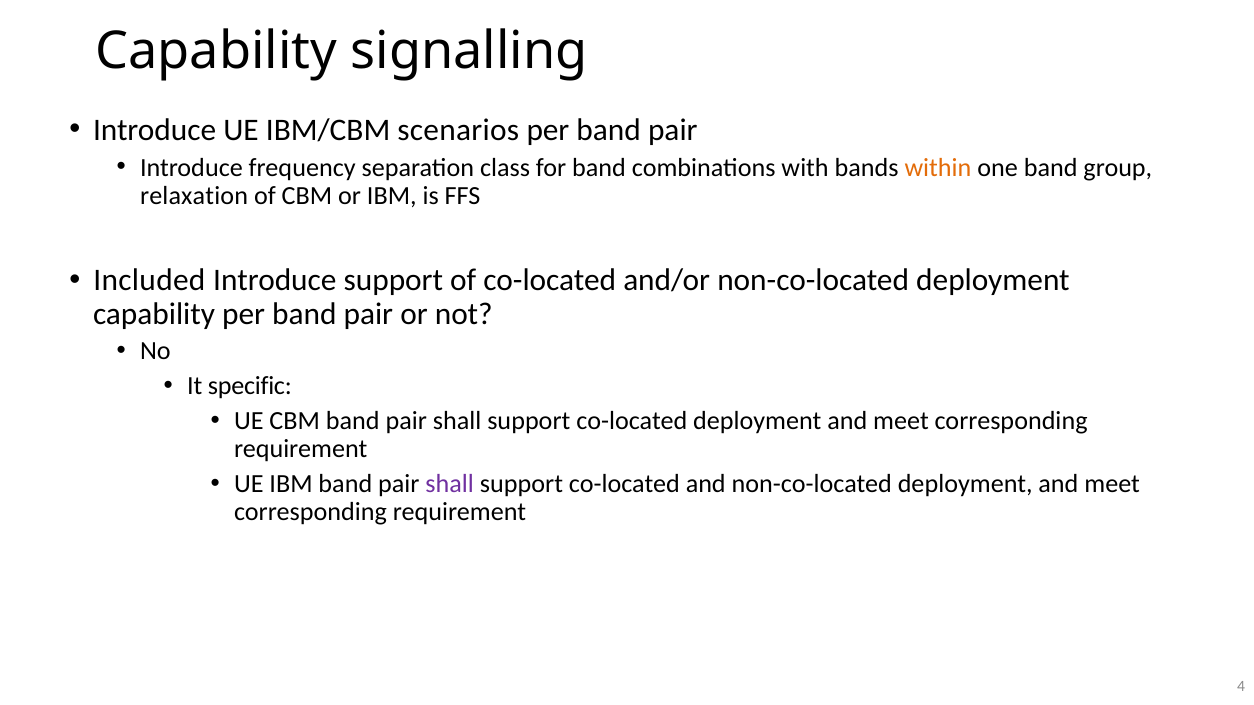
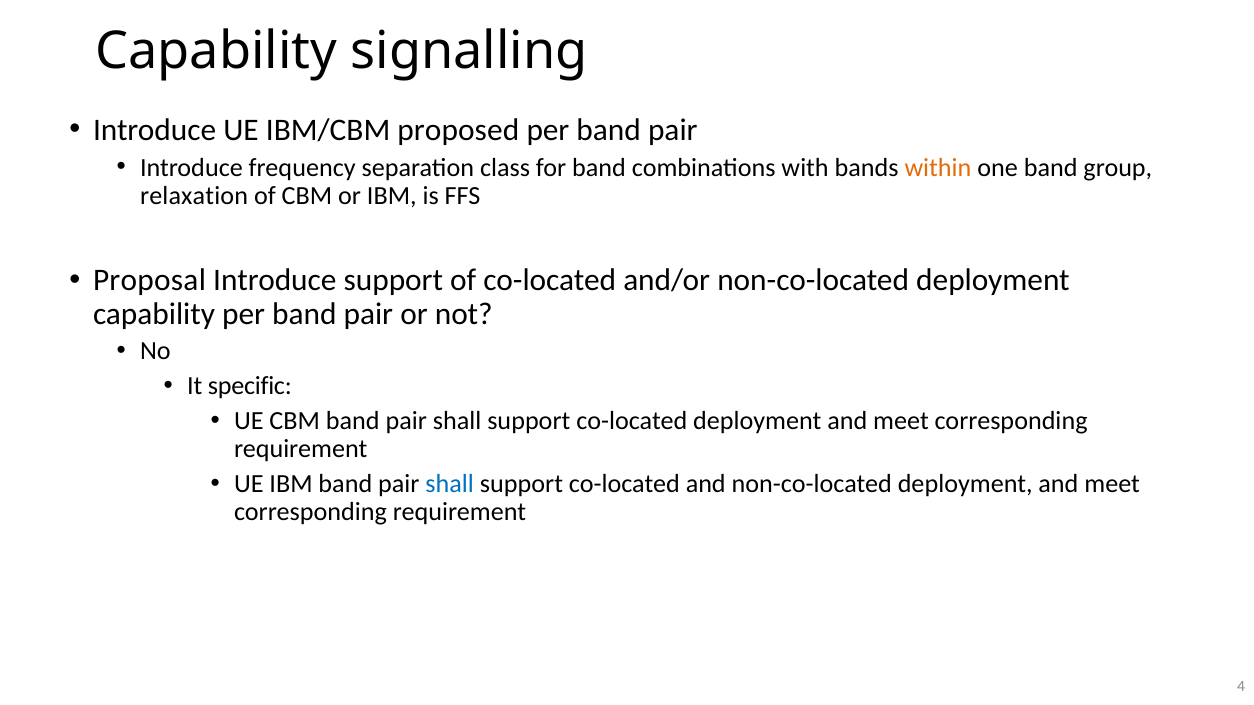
scenarios: scenarios -> proposed (458, 130)
Included: Included -> Proposal (149, 280)
shall colour: purple -> blue (450, 484)
